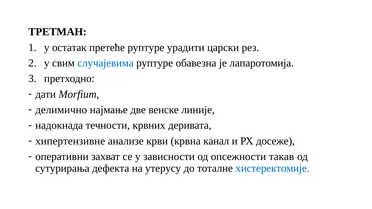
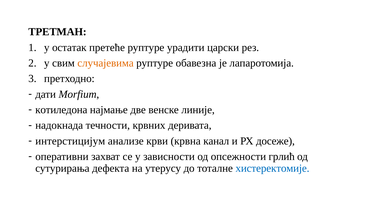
случајевима colour: blue -> orange (106, 63)
делимично: делимично -> котиледона (61, 110)
хипертензивне: хипертензивне -> интерстицијум (70, 141)
такав: такав -> грлић (282, 157)
